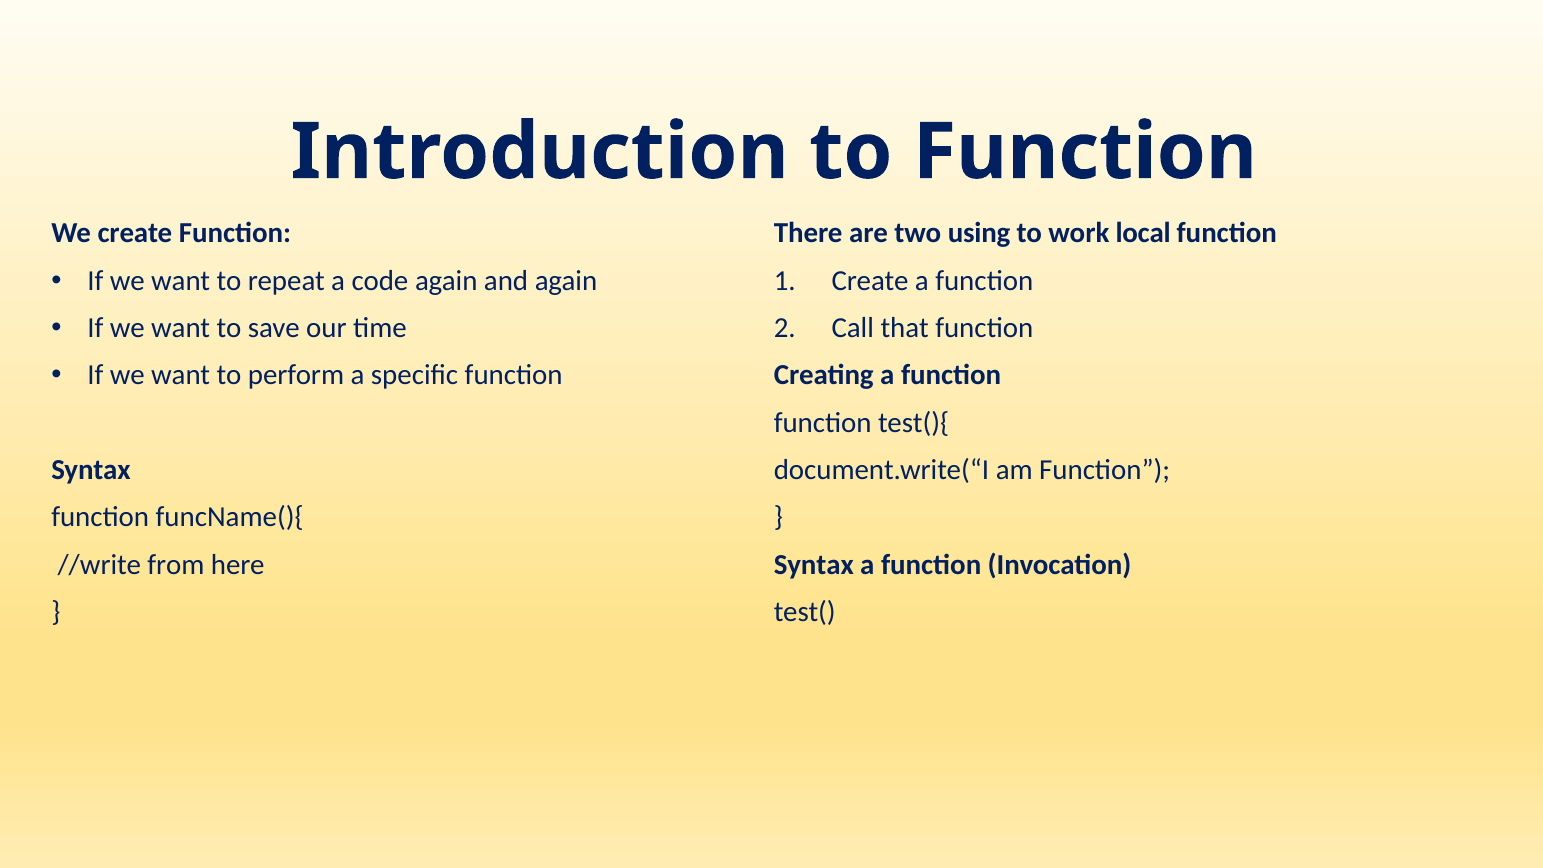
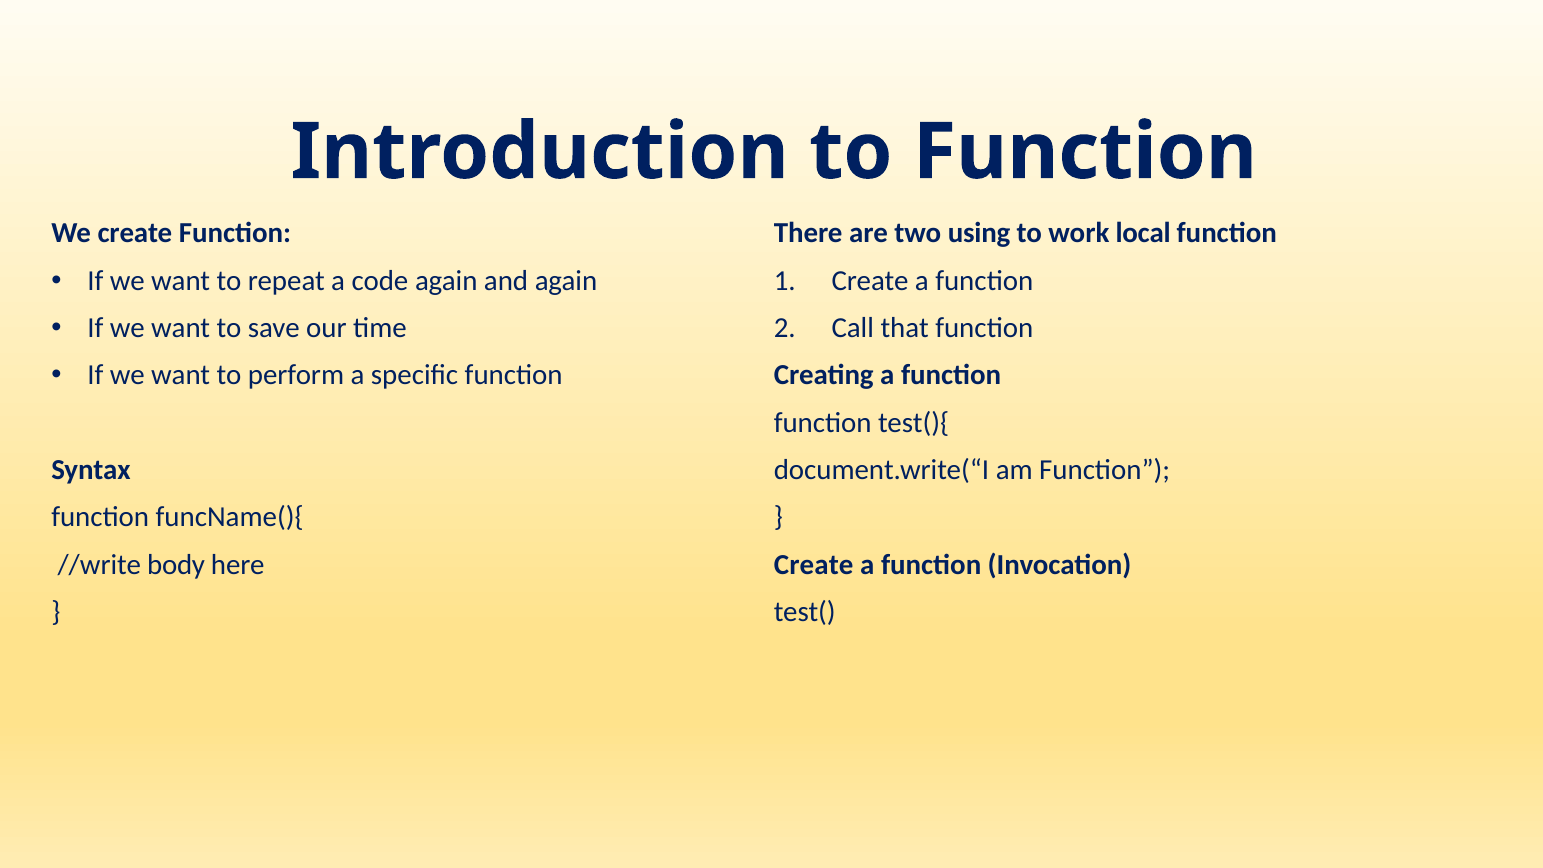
from: from -> body (176, 565)
Syntax: Syntax -> Create (814, 565)
